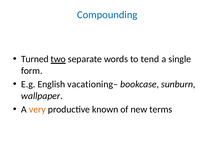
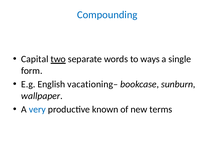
Turned: Turned -> Capital (35, 59)
tend: tend -> ways (150, 59)
very colour: orange -> blue (37, 109)
